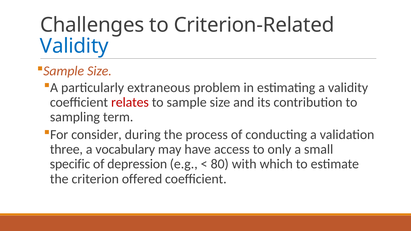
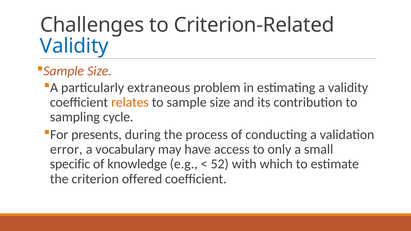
relates colour: red -> orange (130, 102)
term: term -> cycle (118, 117)
consider: consider -> presents (97, 135)
three: three -> error (66, 149)
depression: depression -> knowledge (137, 164)
80: 80 -> 52 (220, 164)
